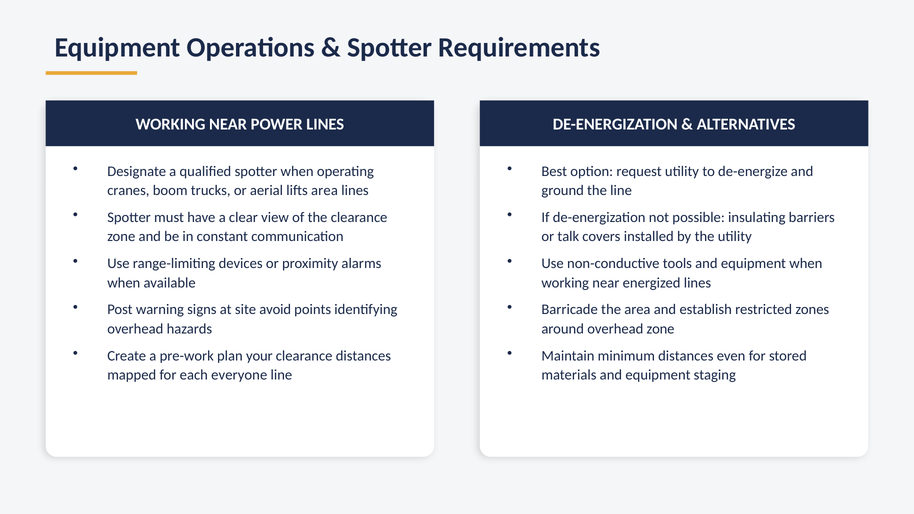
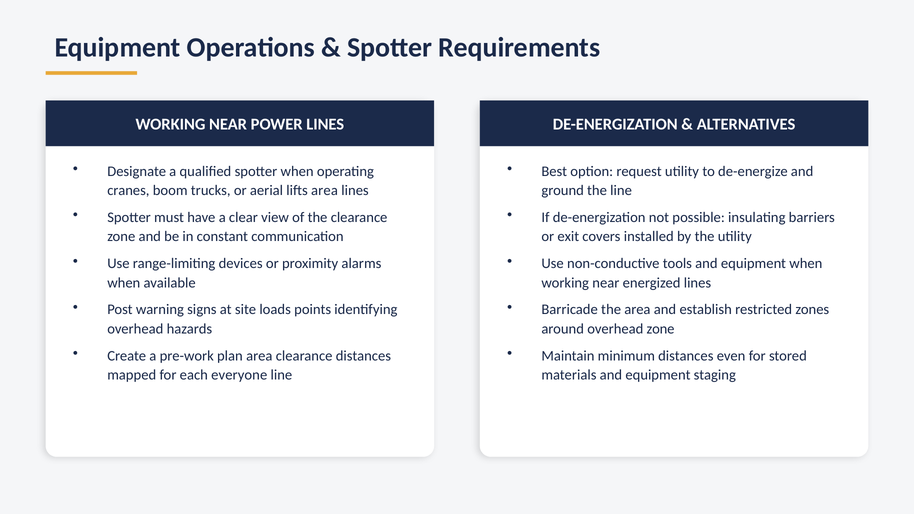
talk: talk -> exit (568, 237)
avoid: avoid -> loads (275, 310)
plan your: your -> area (259, 356)
